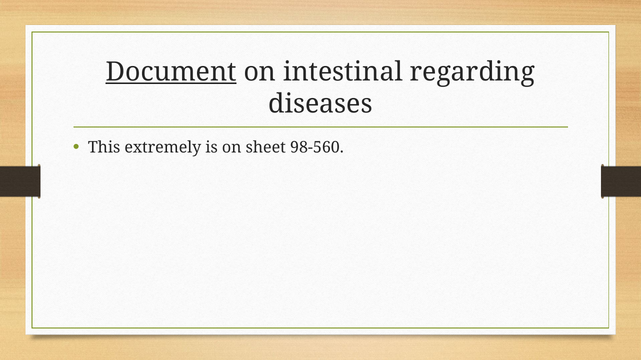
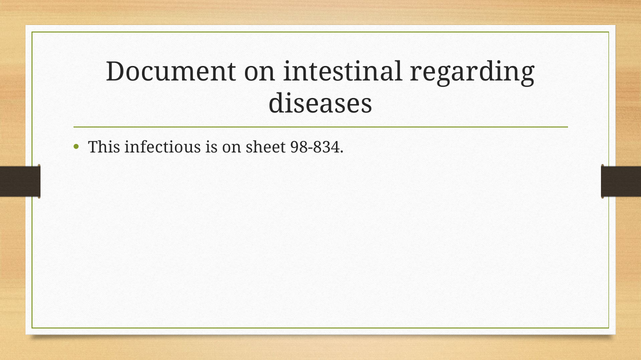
Document underline: present -> none (171, 72)
extremely: extremely -> infectious (163, 148)
98-560: 98-560 -> 98-834 (317, 148)
